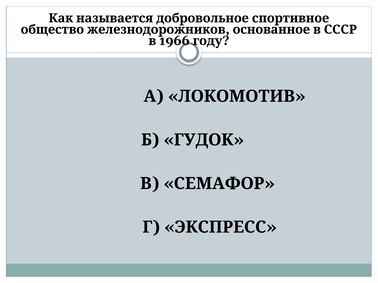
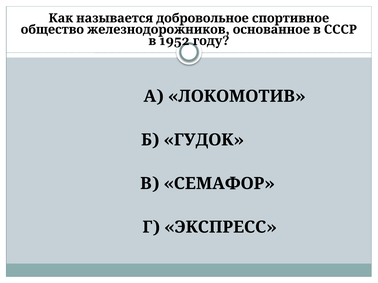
1966: 1966 -> 1952 (174, 41)
